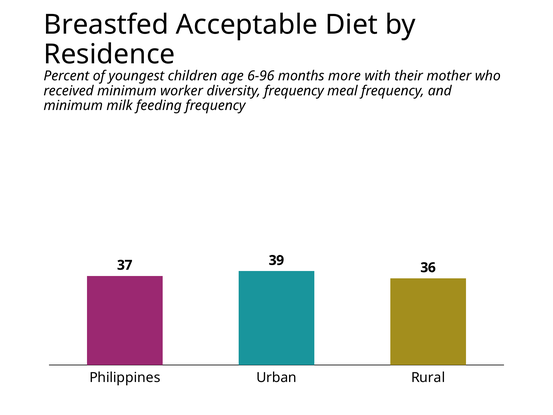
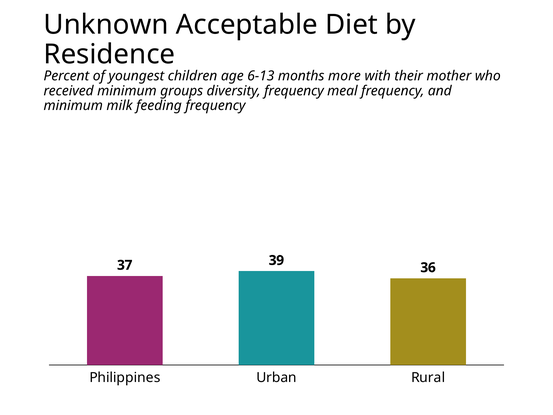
Breastfed: Breastfed -> Unknown (106, 25)
6-96: 6-96 -> 6-13 (261, 76)
worker: worker -> groups (182, 91)
